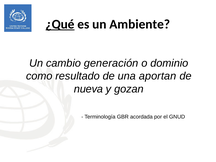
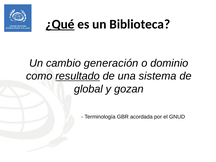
Ambiente: Ambiente -> Biblioteca (140, 24)
resultado underline: none -> present (78, 76)
aportan: aportan -> sistema (158, 76)
nueva: nueva -> global (88, 89)
